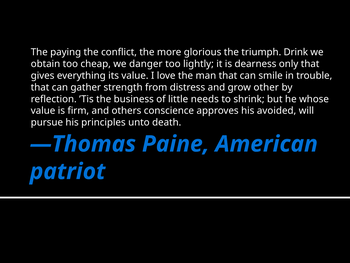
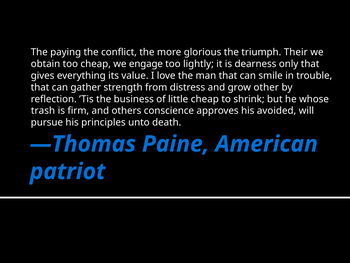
Drink: Drink -> Their (296, 52)
danger: danger -> engage (146, 64)
little needs: needs -> cheap (205, 99)
value: value -> trash (43, 111)
